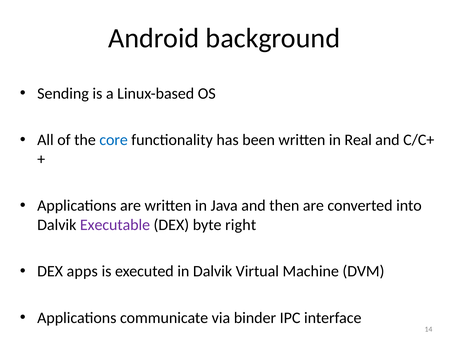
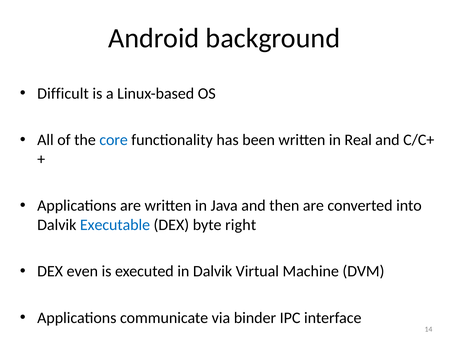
Sending: Sending -> Difficult (63, 94)
Executable colour: purple -> blue (115, 225)
apps: apps -> even (82, 271)
